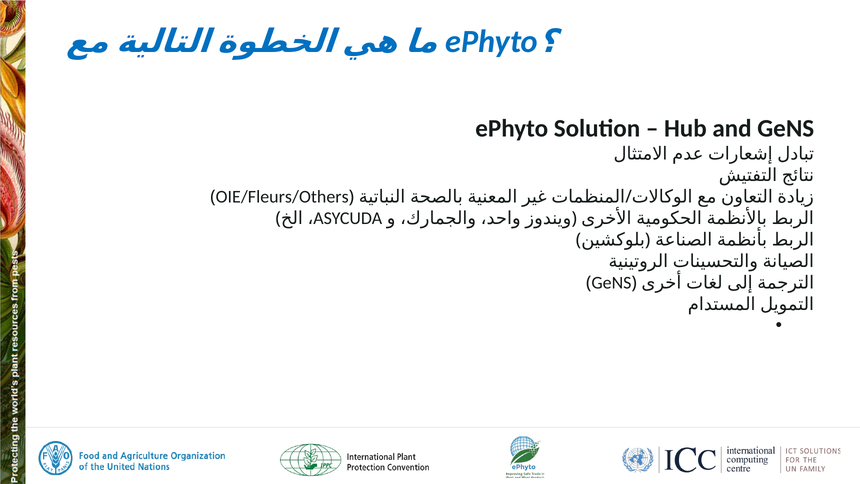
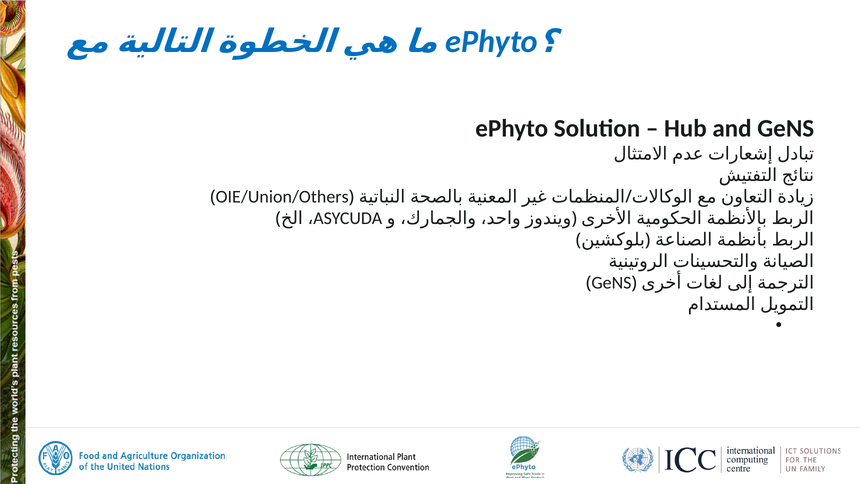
OIE/Fleurs/Others: OIE/Fleurs/Others -> OIE/Union/Others (282, 197)
